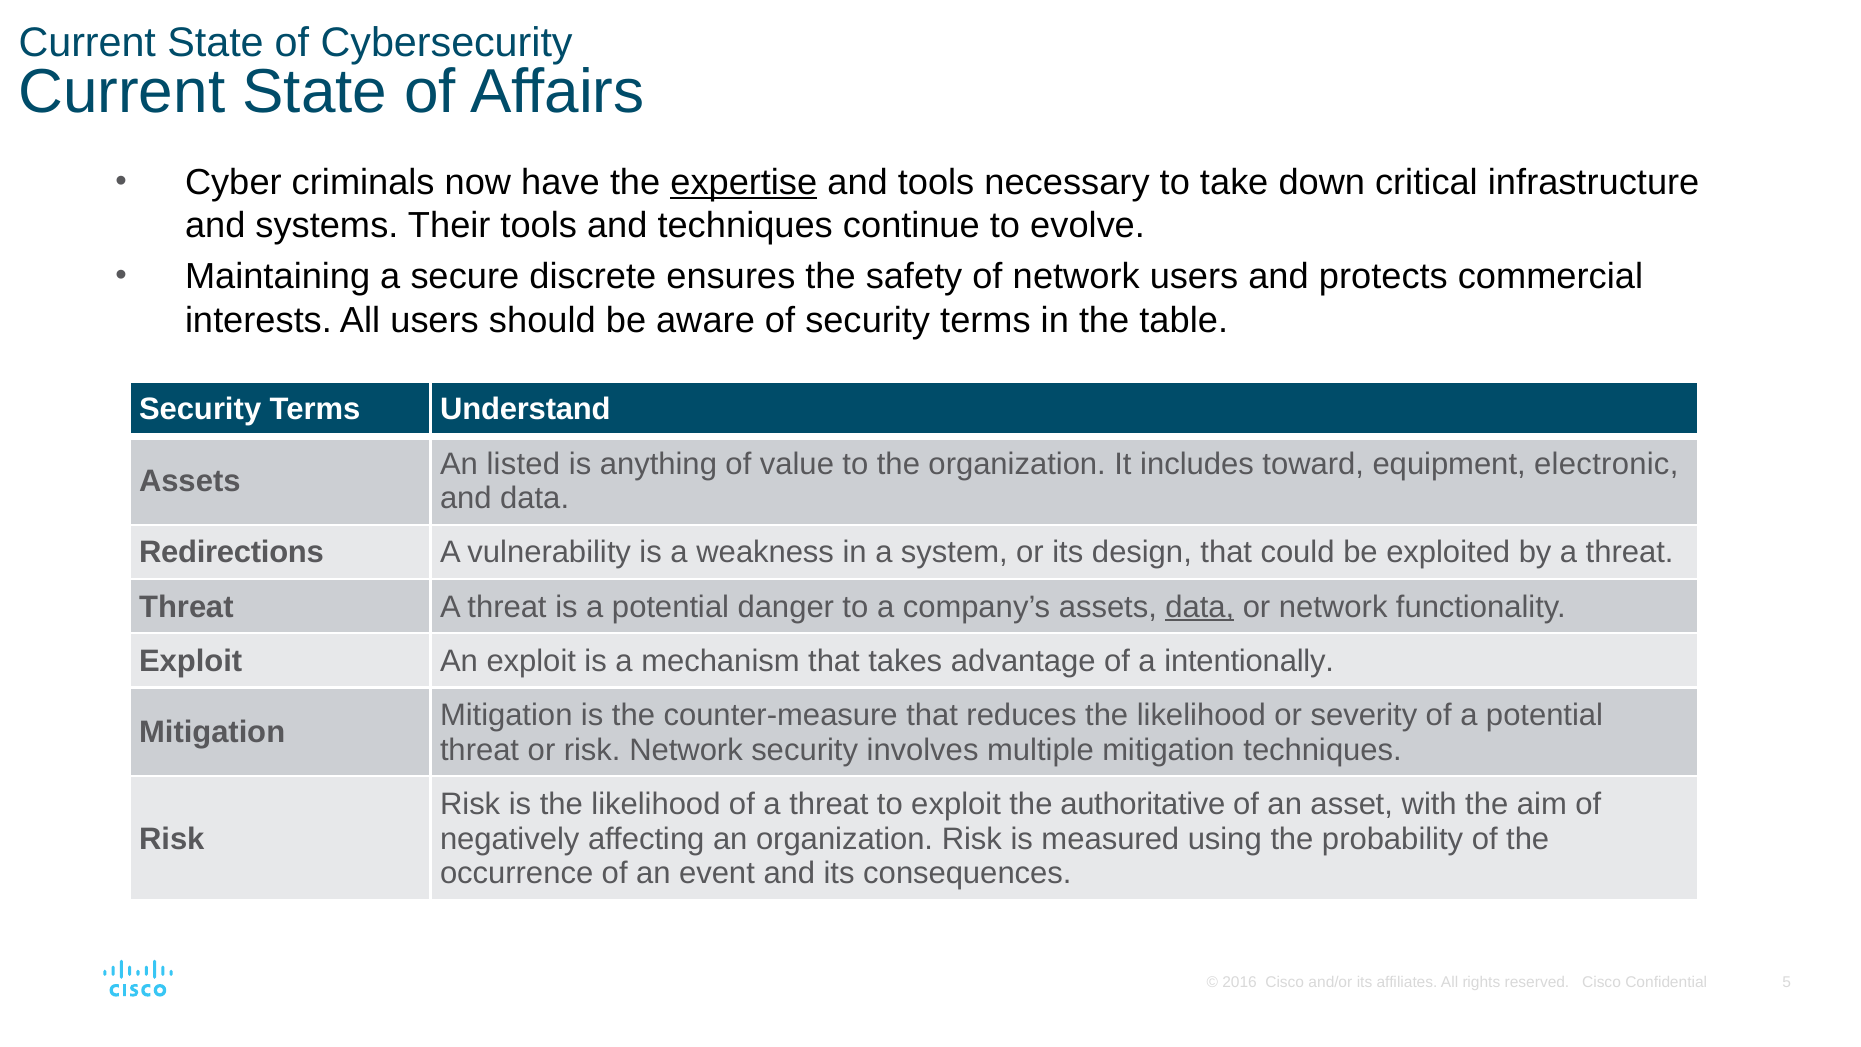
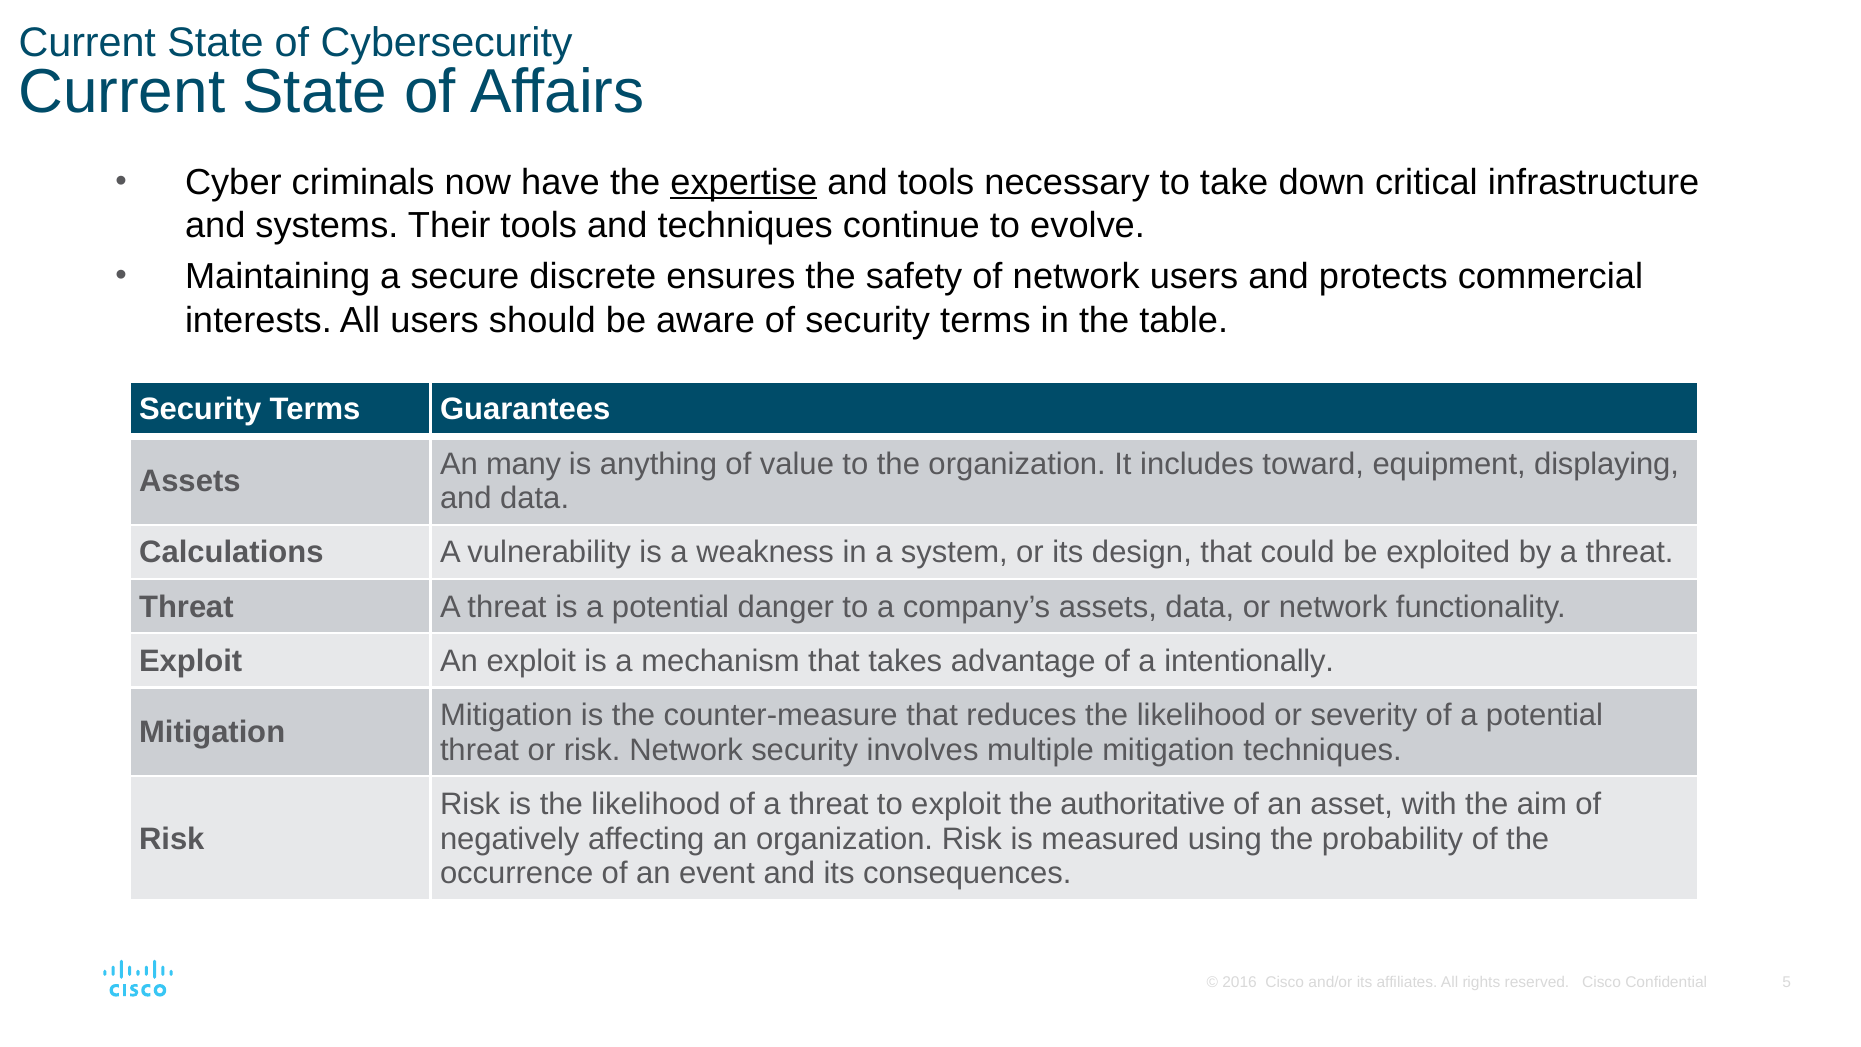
Understand: Understand -> Guarantees (525, 410)
listed: listed -> many (524, 464)
electronic: electronic -> displaying (1607, 464)
Redirections: Redirections -> Calculations (231, 553)
data underline: present -> none (1200, 607)
